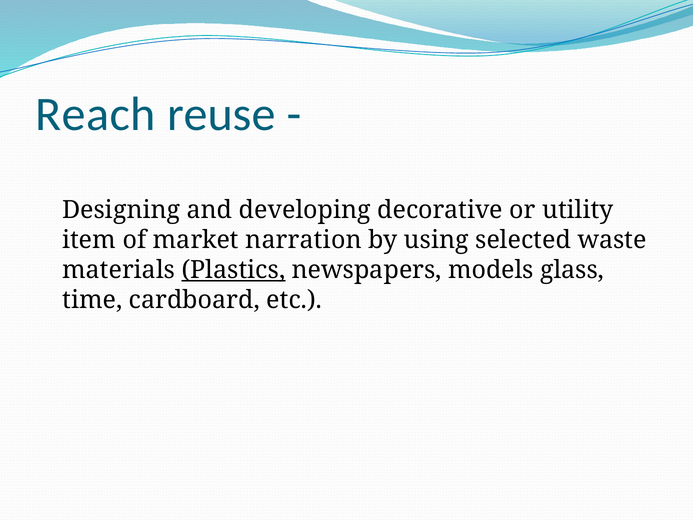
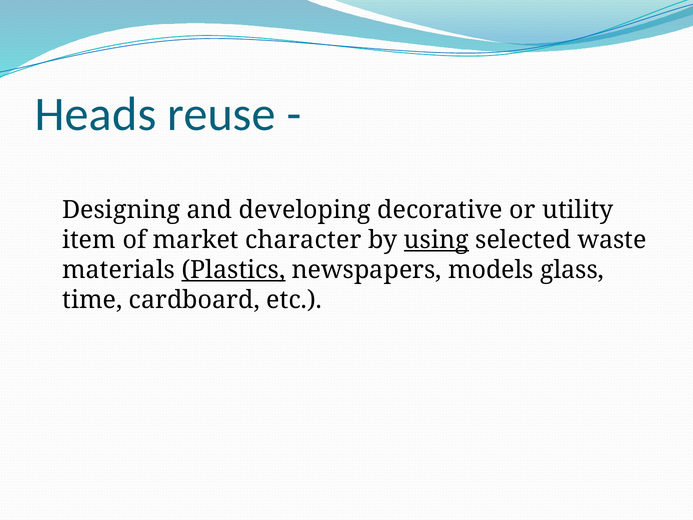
Reach: Reach -> Heads (96, 114)
narration: narration -> character (304, 240)
using underline: none -> present (436, 240)
